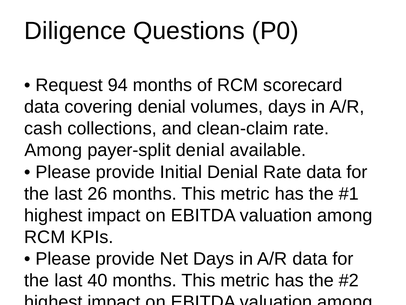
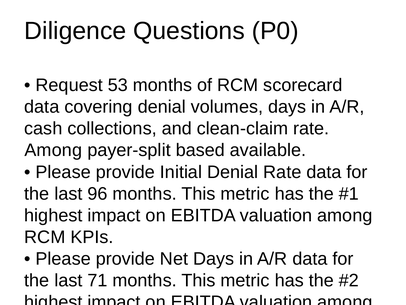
94: 94 -> 53 (118, 85)
payer-split denial: denial -> based (200, 150)
26: 26 -> 96 (98, 193)
40: 40 -> 71 (98, 280)
